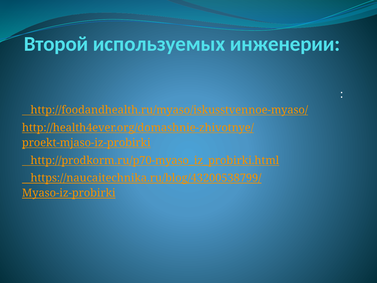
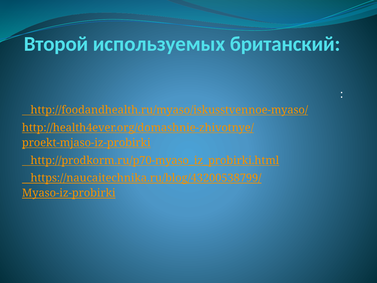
инженерии: инженерии -> британский (285, 44)
